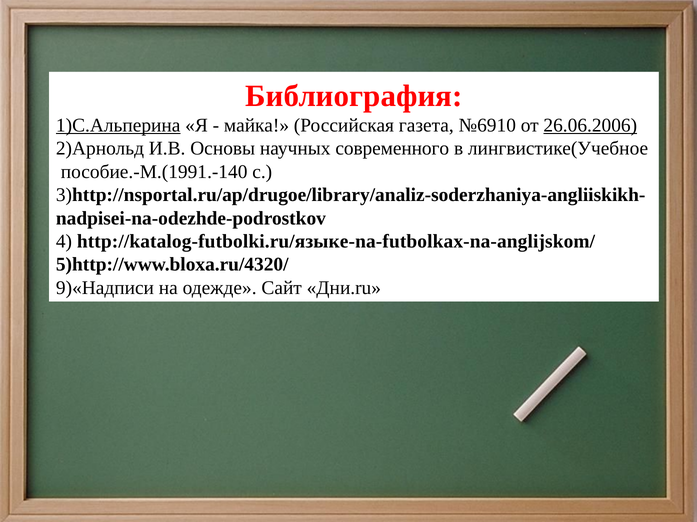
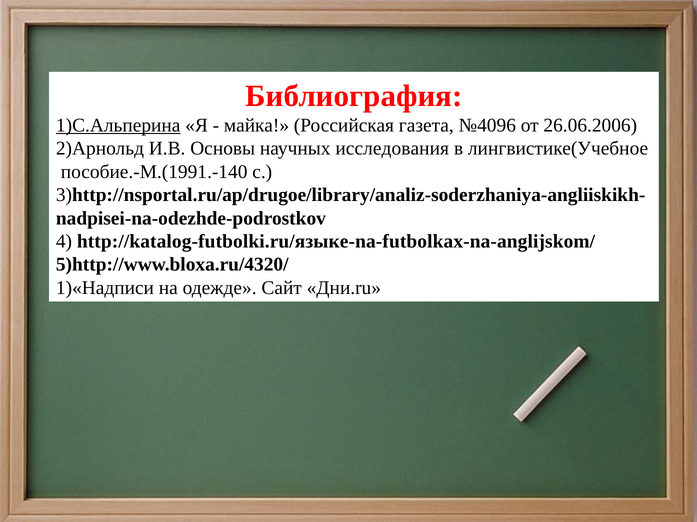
№6910: №6910 -> №4096 (487, 125)
26.06.2006 underline: present -> none (590, 125)
современного: современного -> исследования (392, 149)
9)«Надписи: 9)«Надписи -> 1)«Надписи (105, 288)
